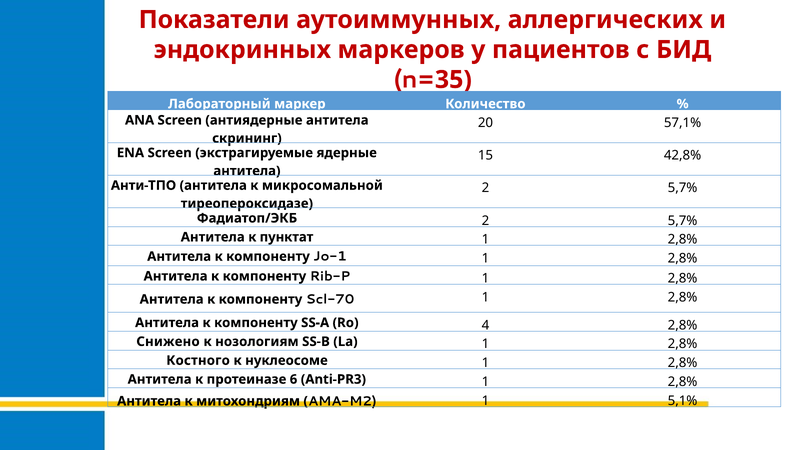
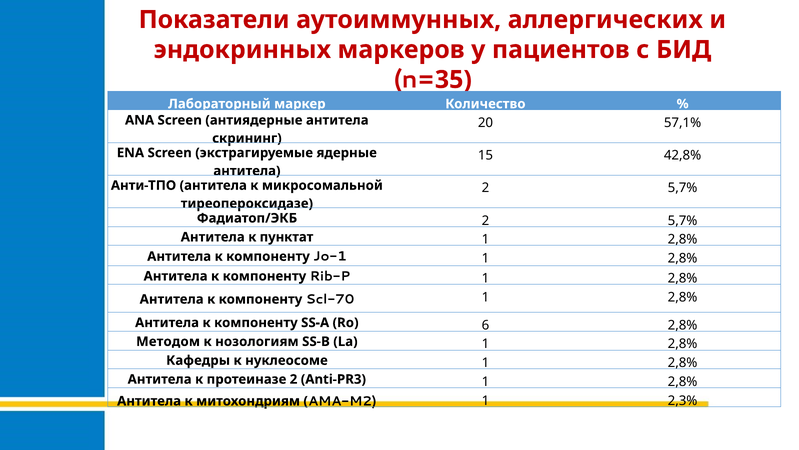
4: 4 -> 6 (485, 325)
Снижено: Снижено -> Методом (168, 341)
Костного: Костного -> Кафедры (198, 360)
протеиназе 6: 6 -> 2 (294, 379)
5,1%: 5,1% -> 2,3% (683, 400)
